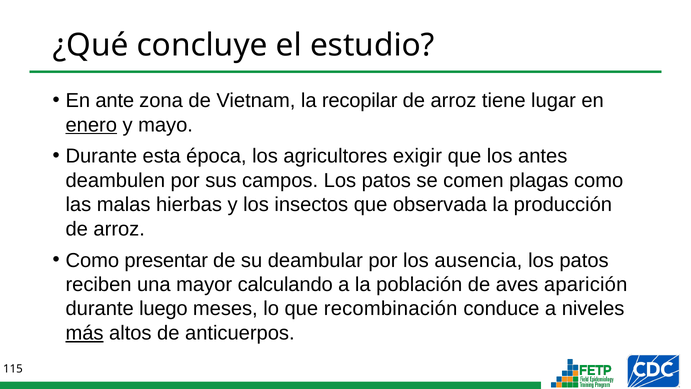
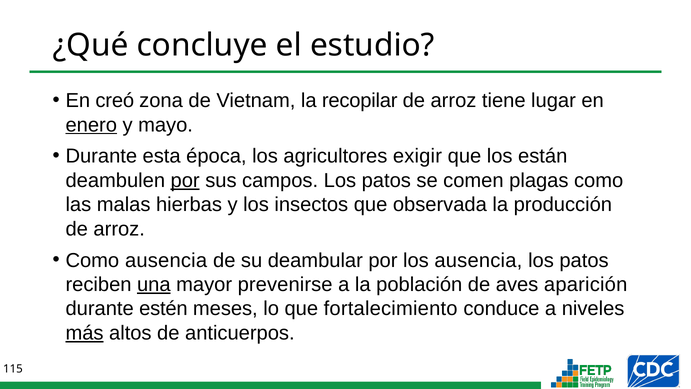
ante: ante -> creó (115, 101)
antes: antes -> están (543, 156)
por underline: none -> present (185, 180)
Como presentar: presentar -> ausencia (166, 260)
una underline: none -> present (154, 284)
calculando: calculando -> prevenirse (285, 284)
luego: luego -> estén (163, 309)
recombinación: recombinación -> fortalecimiento (391, 309)
